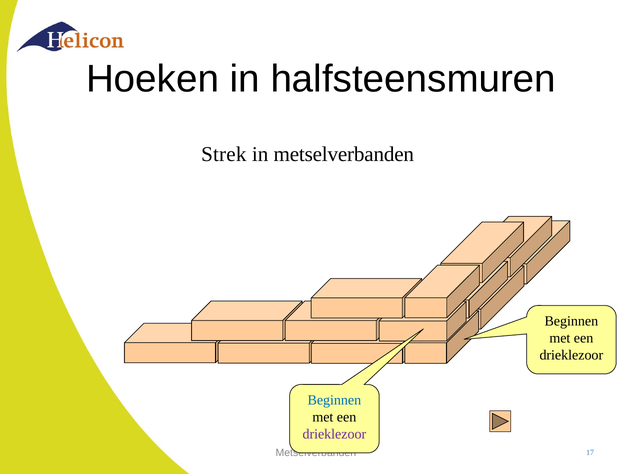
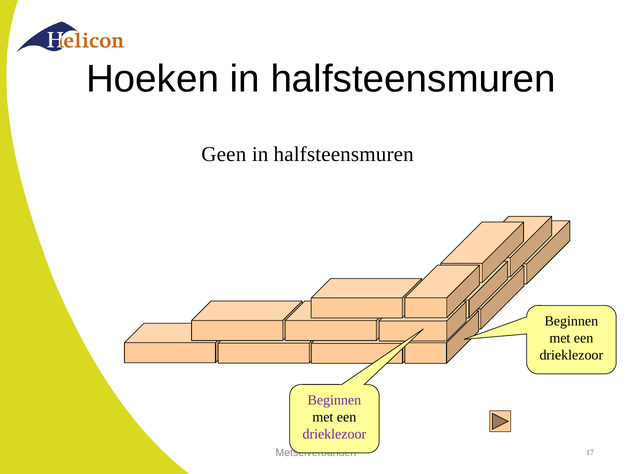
Strek: Strek -> Geen (224, 154)
metselverbanden: metselverbanden -> halfsteensmuren (344, 154)
Beginnen colour: blue -> purple (334, 400)
